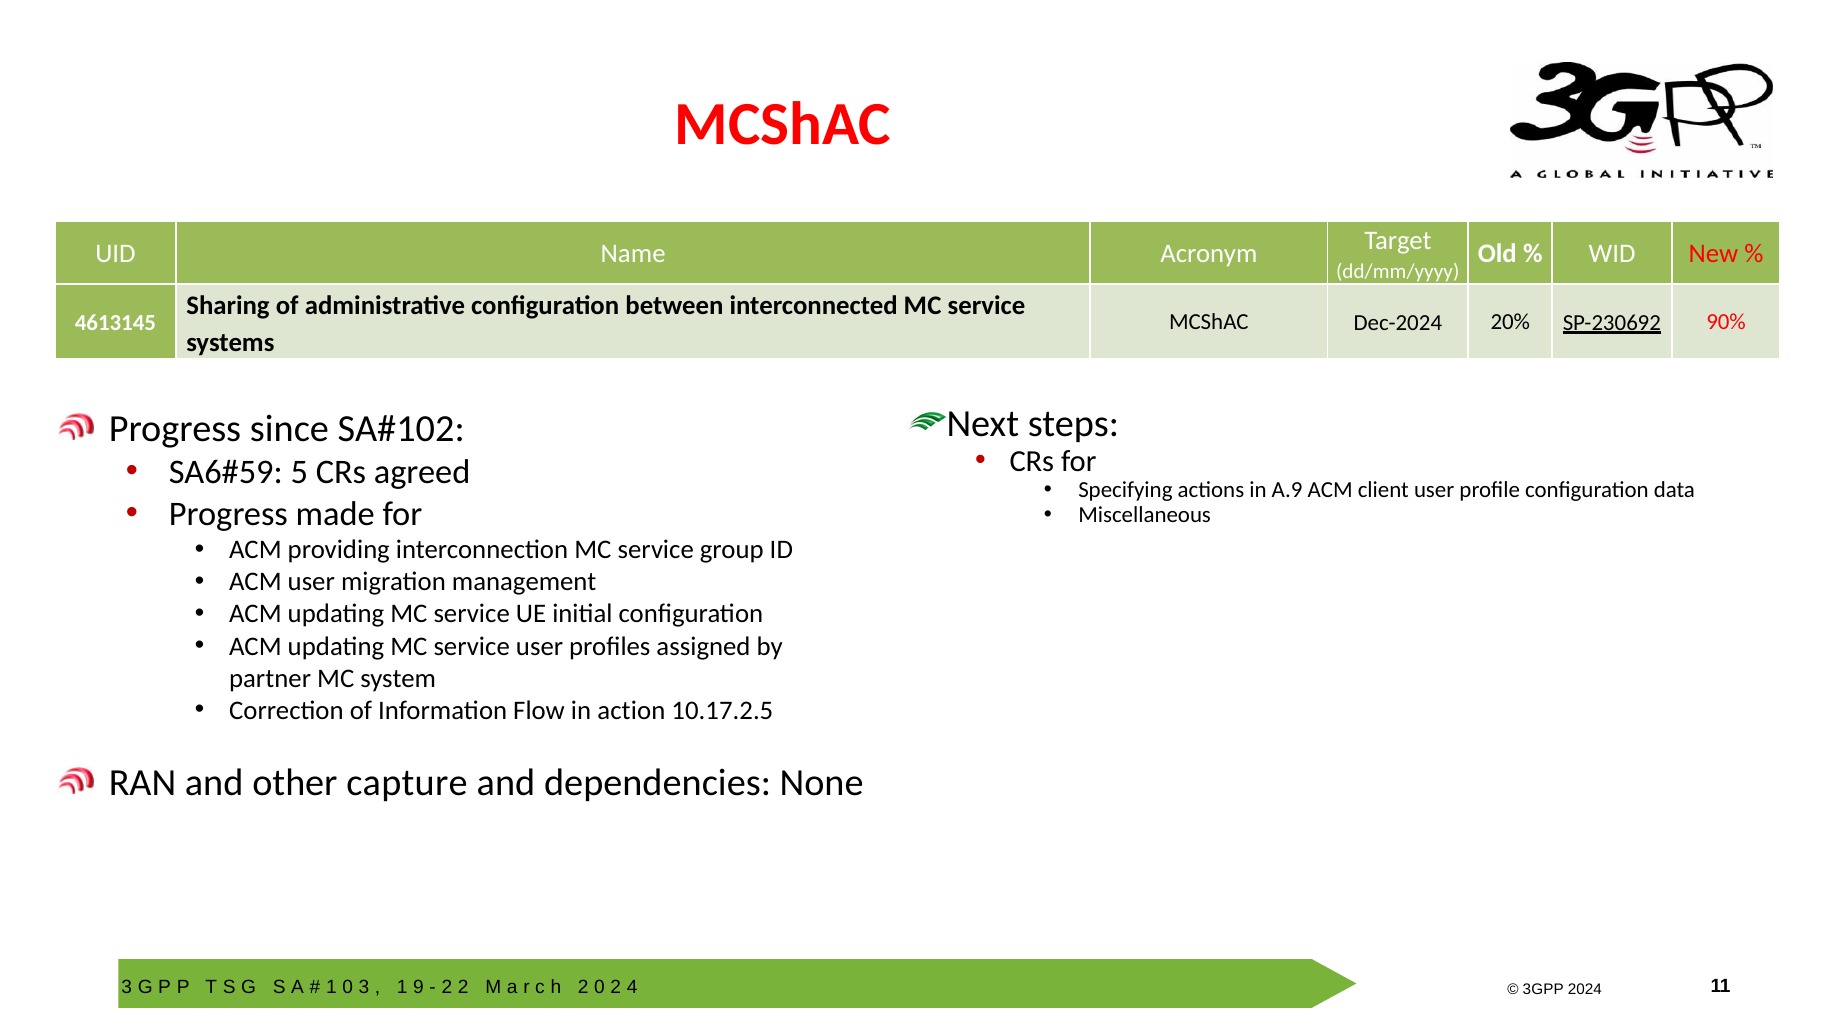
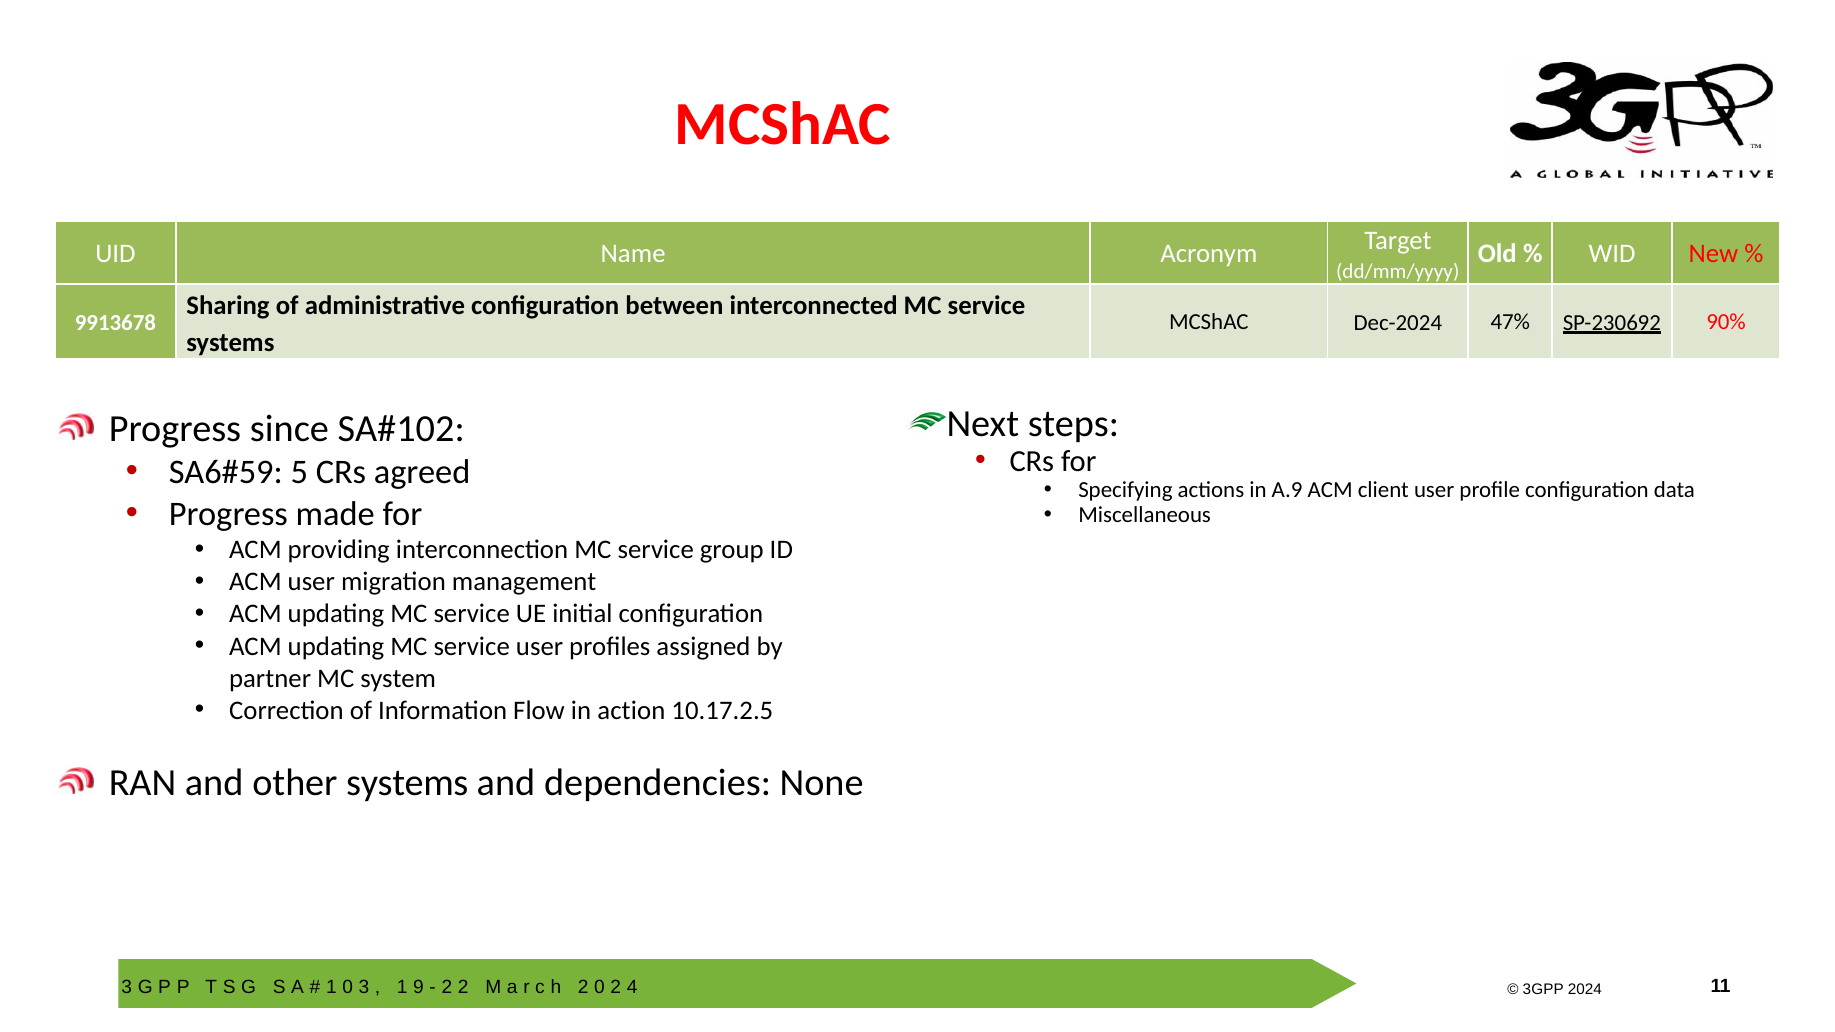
20%: 20% -> 47% (1510, 322)
4613145: 4613145 -> 9913678 (115, 323)
other capture: capture -> systems (407, 783)
